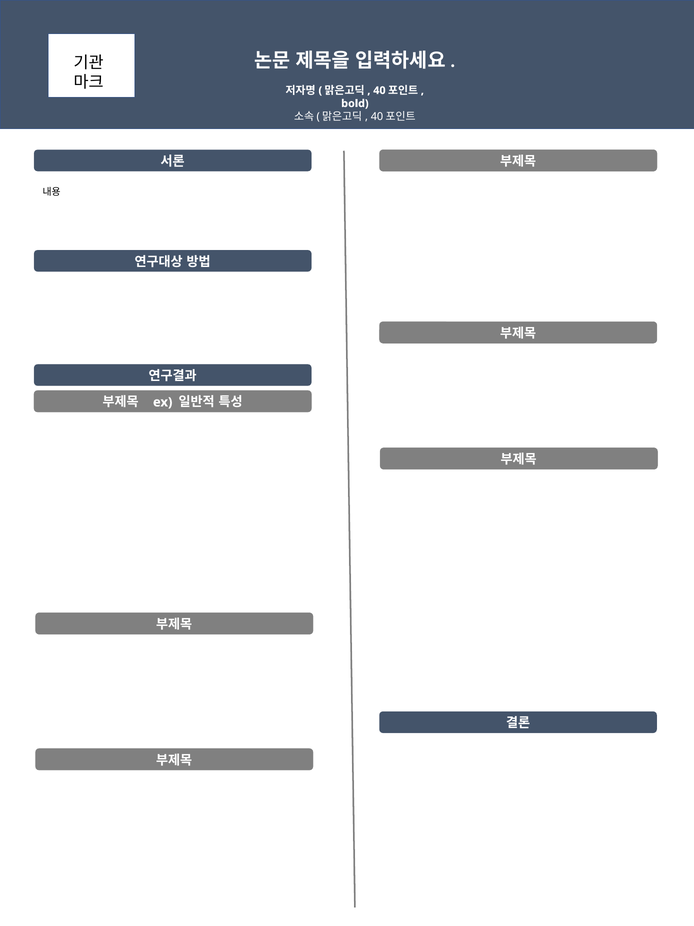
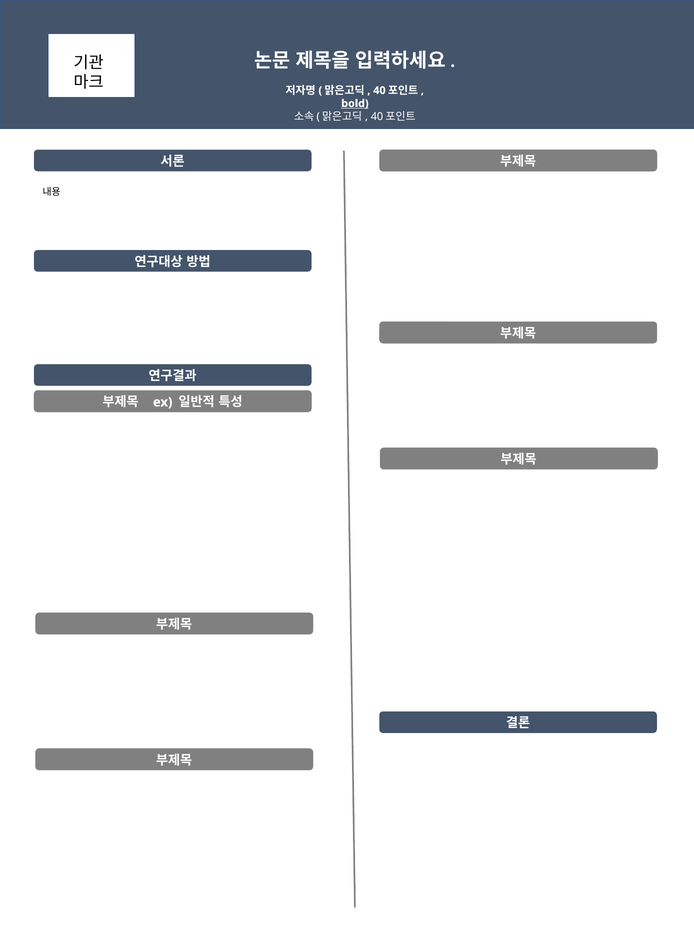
bold underline: none -> present (355, 103)
